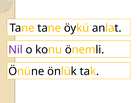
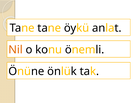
Nil colour: purple -> orange (16, 50)
